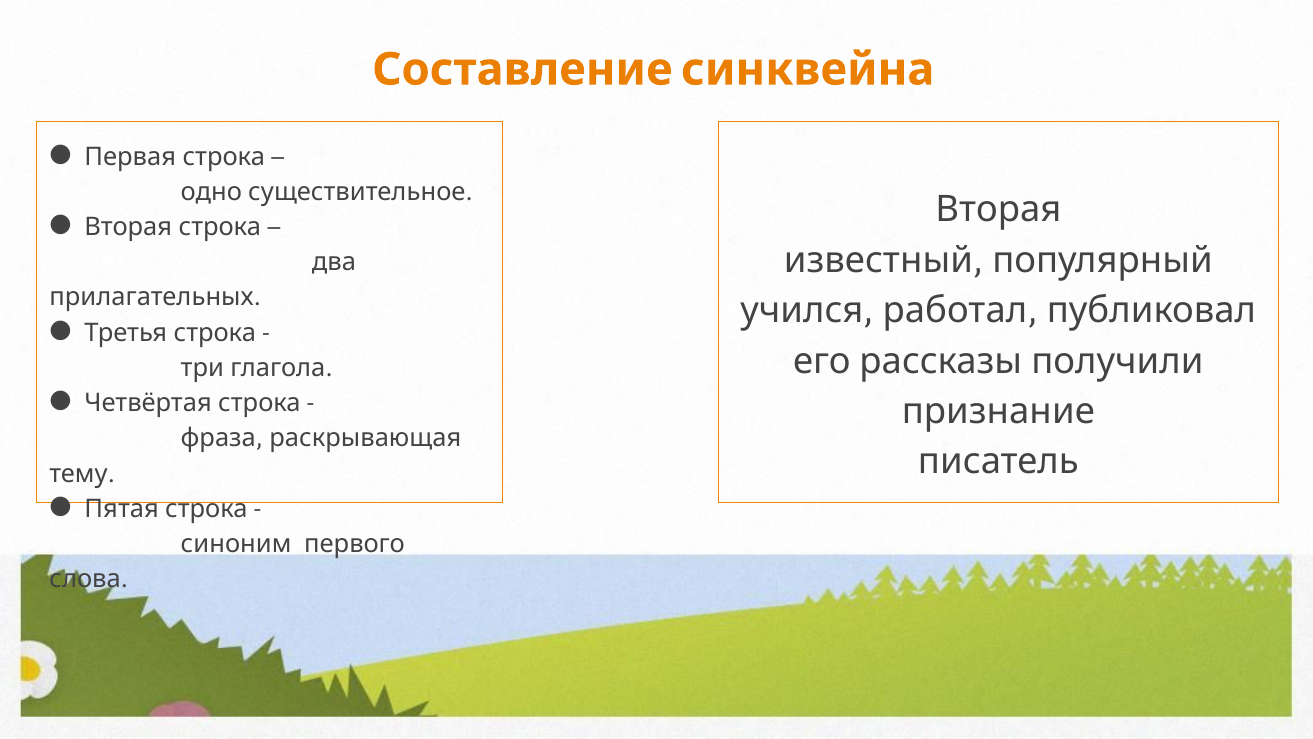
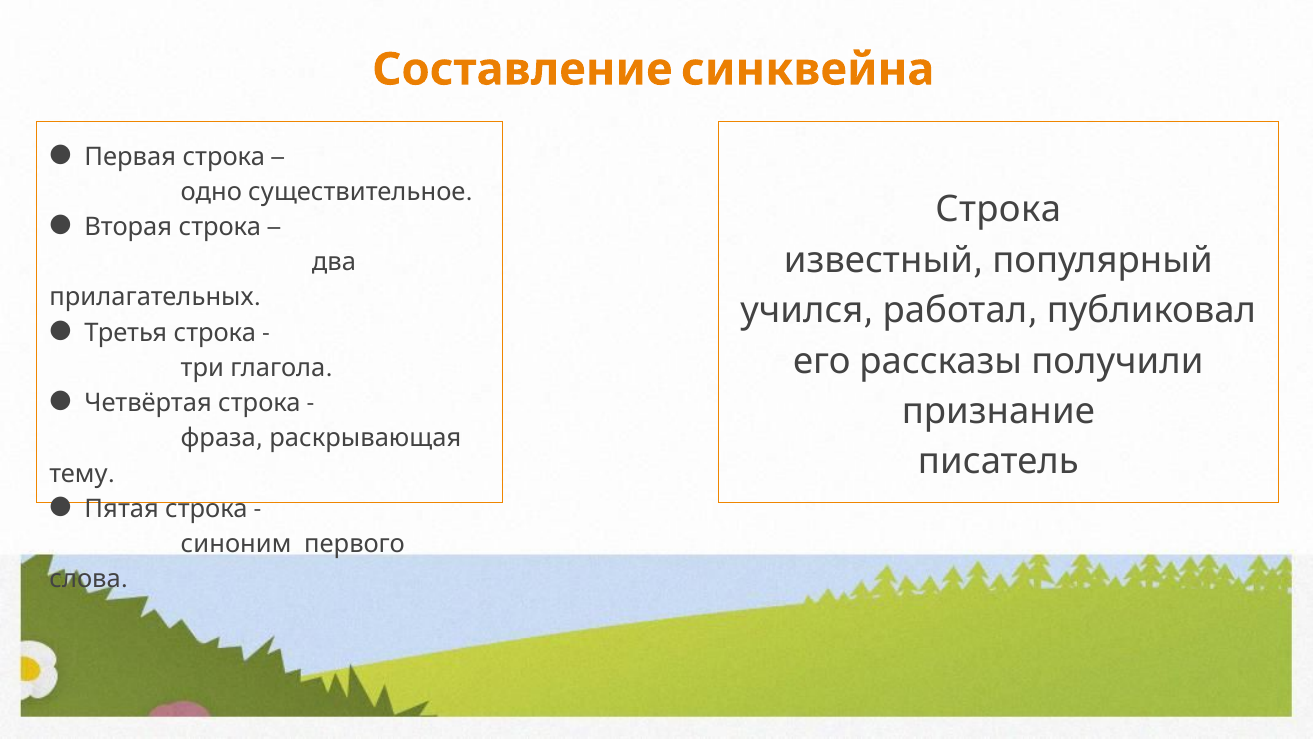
Вторая: Вторая -> Строка (998, 210)
